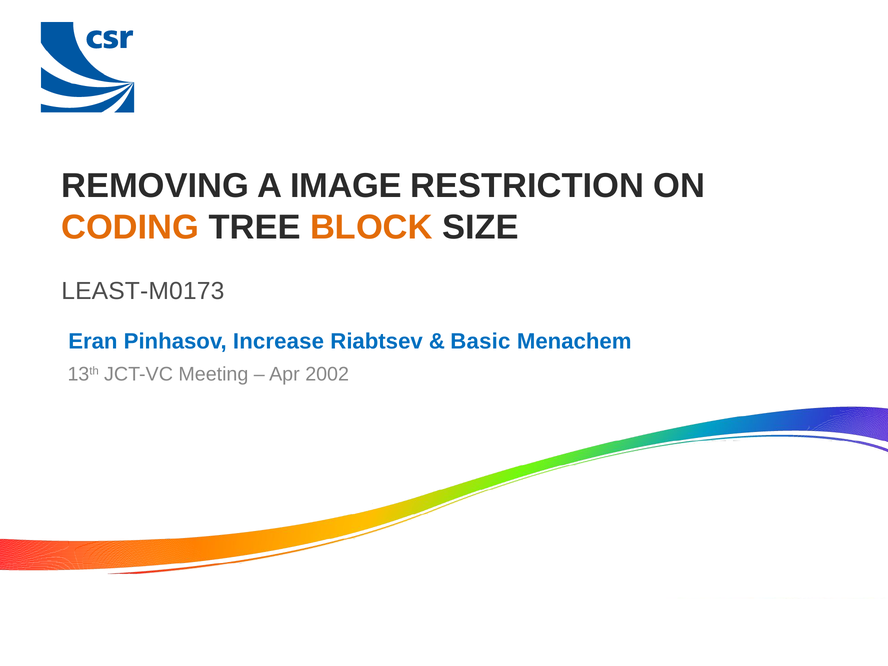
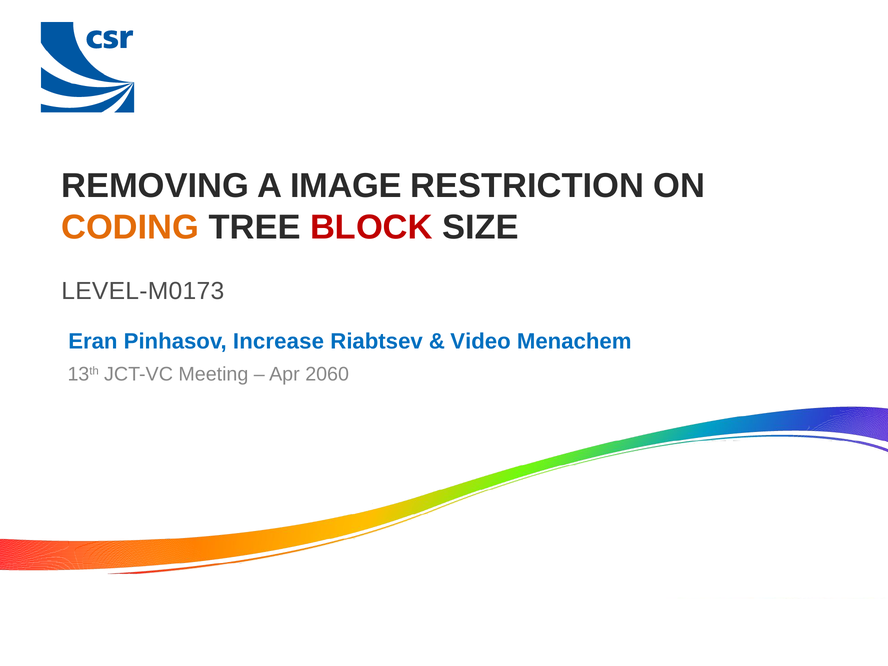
BLOCK colour: orange -> red (371, 227)
LEAST-M0173: LEAST-M0173 -> LEVEL-M0173 (143, 291)
Basic: Basic -> Video (481, 342)
2002: 2002 -> 2060 (327, 374)
